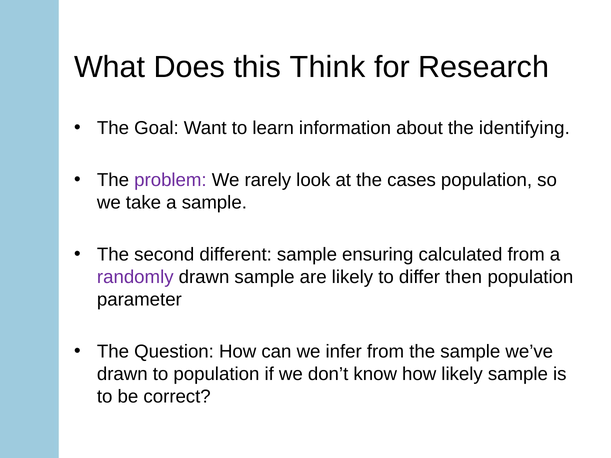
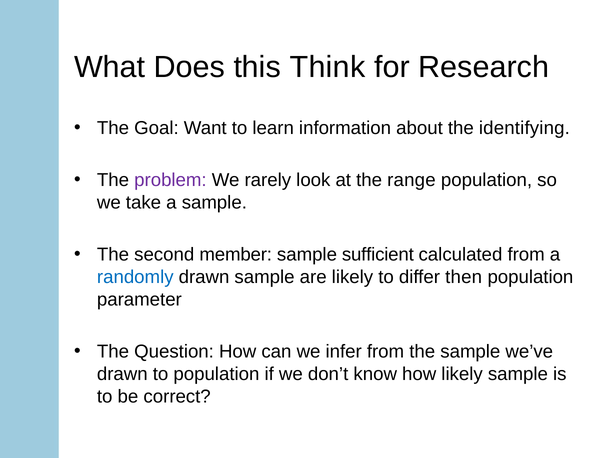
cases: cases -> range (411, 180)
different: different -> member (236, 255)
ensuring: ensuring -> sufficient (378, 255)
randomly colour: purple -> blue (135, 277)
